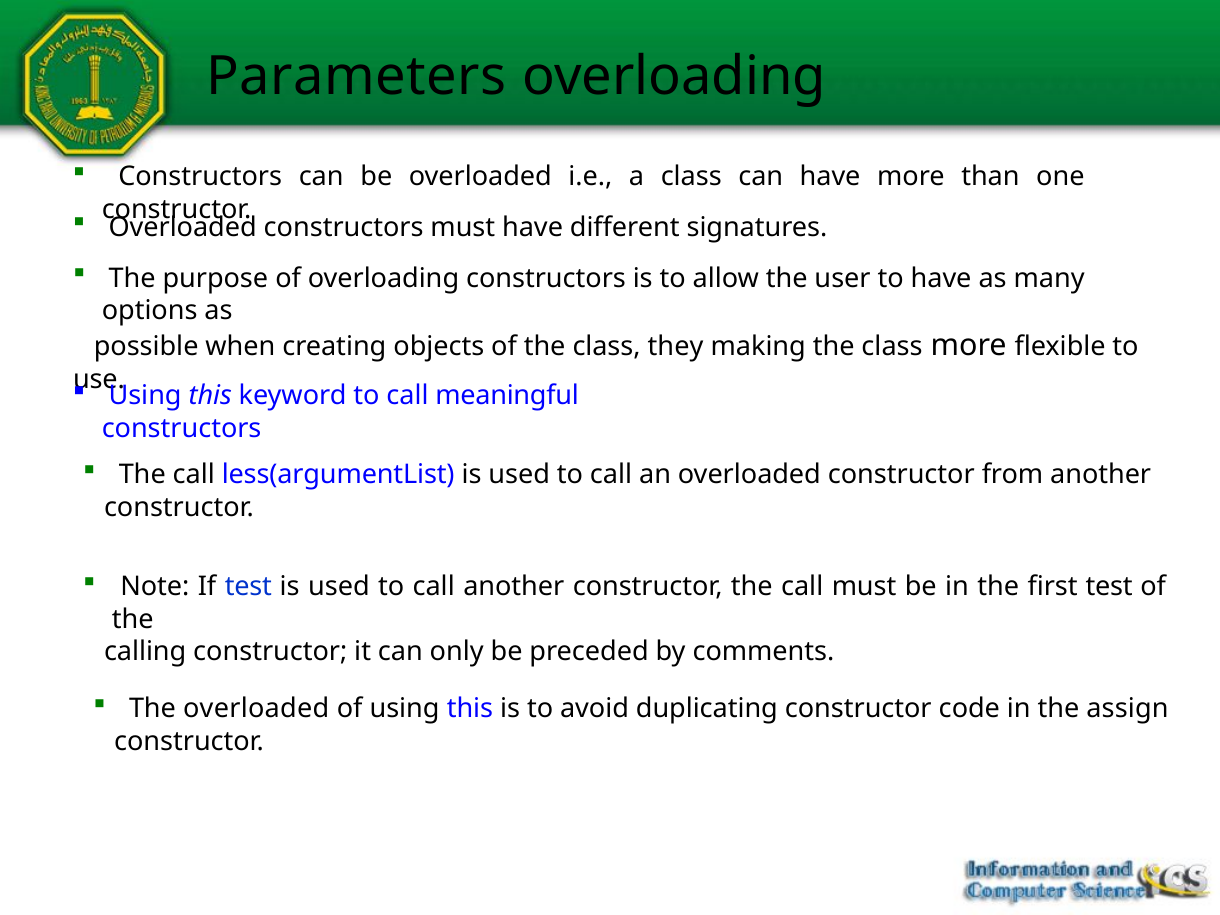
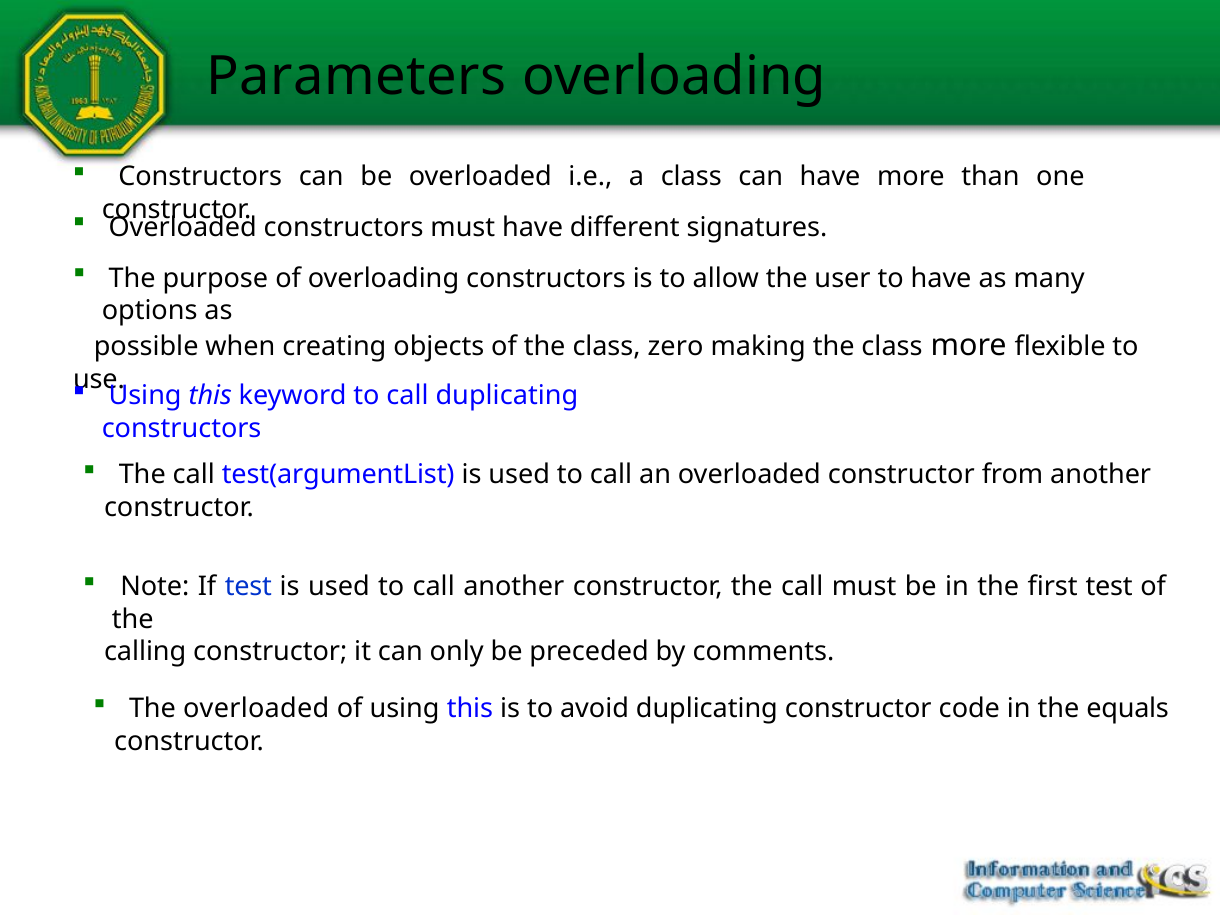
they: they -> zero (676, 347)
call meaningful: meaningful -> duplicating (507, 396)
less(argumentList: less(argumentList -> test(argumentList (338, 475)
assign: assign -> equals (1128, 709)
